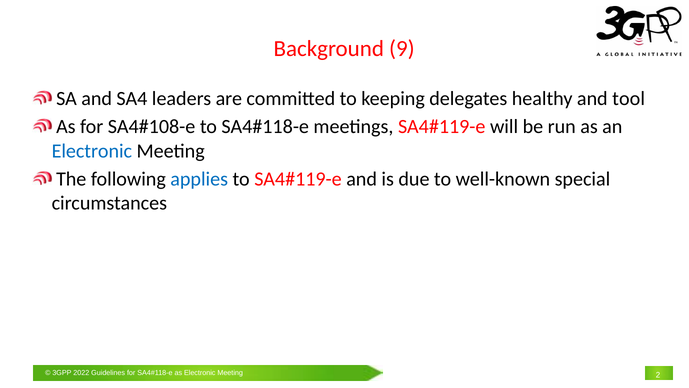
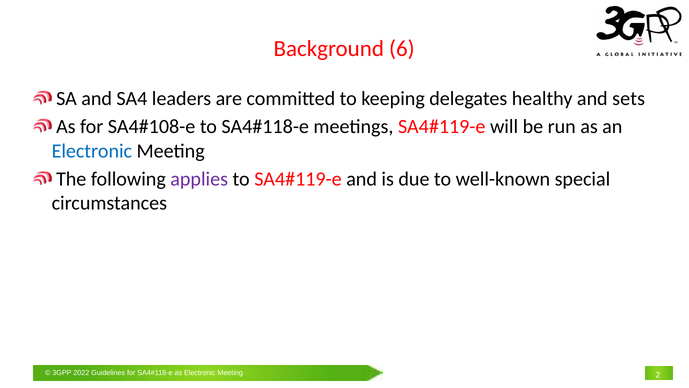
9: 9 -> 6 (402, 48)
tool: tool -> sets (629, 99)
applies colour: blue -> purple (199, 179)
